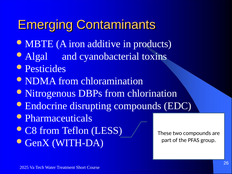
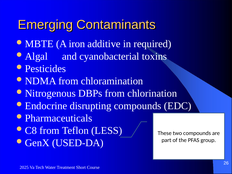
products: products -> required (152, 44)
WITH-DA: WITH-DA -> USED-DA (78, 143)
